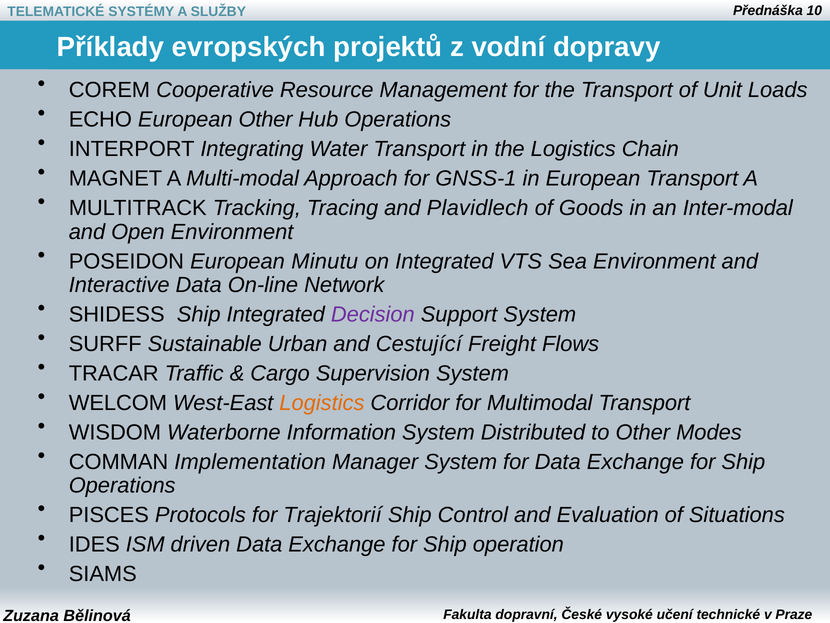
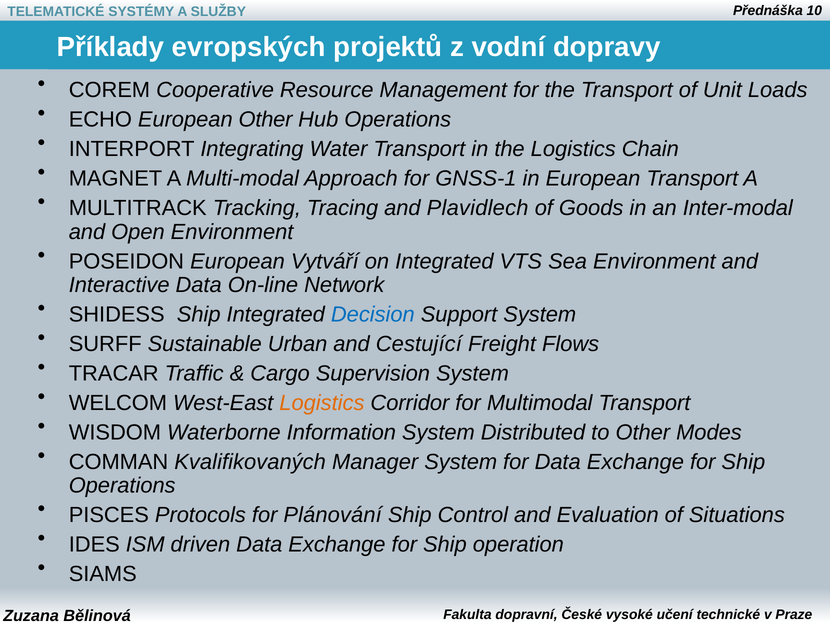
Minutu: Minutu -> Vytváří (325, 261)
Decision colour: purple -> blue (373, 314)
Implementation: Implementation -> Kvalifikovaných (250, 462)
Trajektorií: Trajektorií -> Plánování (333, 515)
